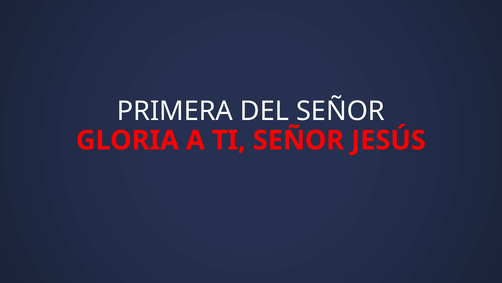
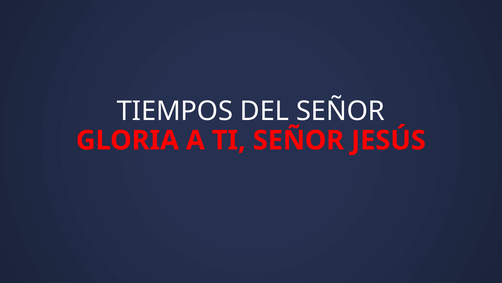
PRIMERA: PRIMERA -> TIEMPOS (175, 111)
